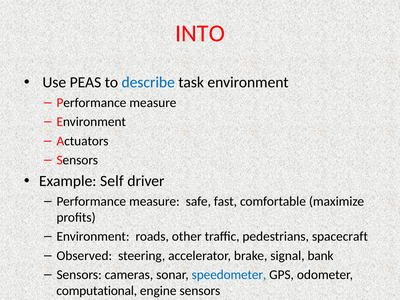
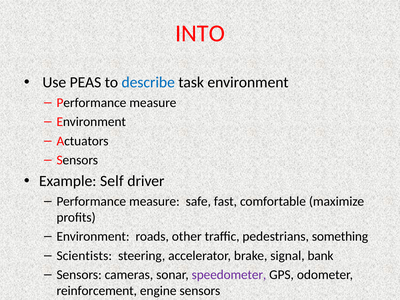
spacecraft: spacecraft -> something (340, 237)
Observed: Observed -> Scientists (84, 256)
speedometer colour: blue -> purple (229, 275)
computational: computational -> reinforcement (97, 291)
